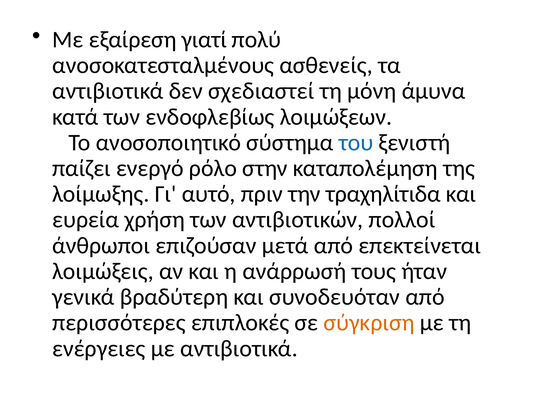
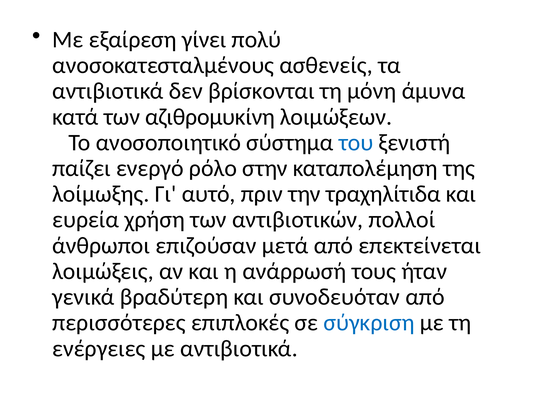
γιατί: γιατί -> γίνει (204, 40)
σχεδιαστεί: σχεδιαστεί -> βρίσκονται (261, 91)
ενδοφλεβίως: ενδοφλεβίως -> αζιθρομυκίνη (210, 117)
σύγκριση colour: orange -> blue (369, 323)
